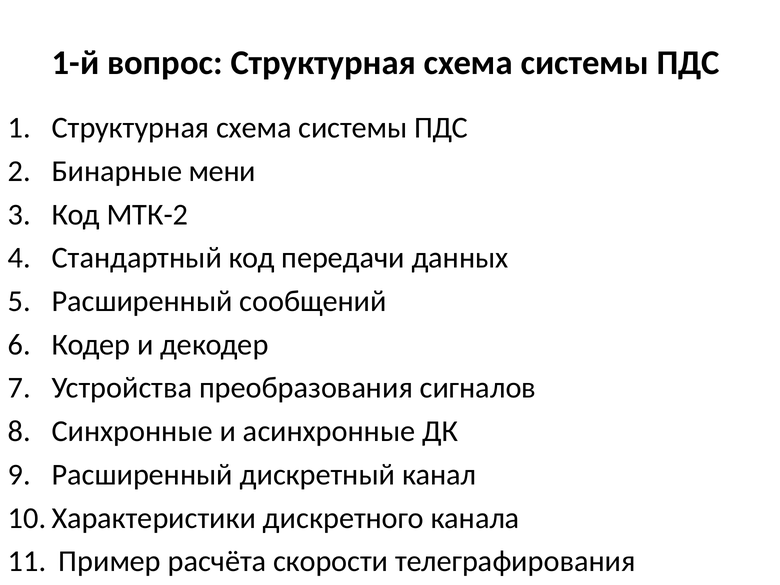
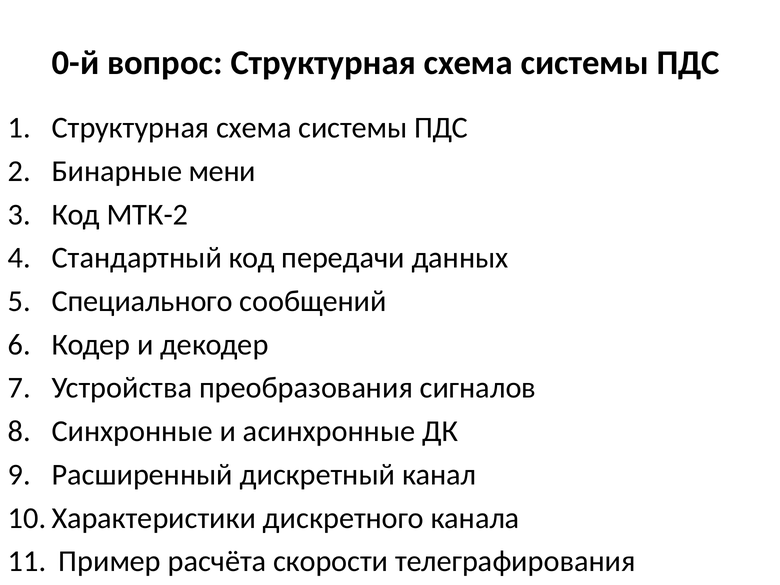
1-й: 1-й -> 0-й (76, 63)
Расширенный: Расширенный -> Специального (142, 301)
